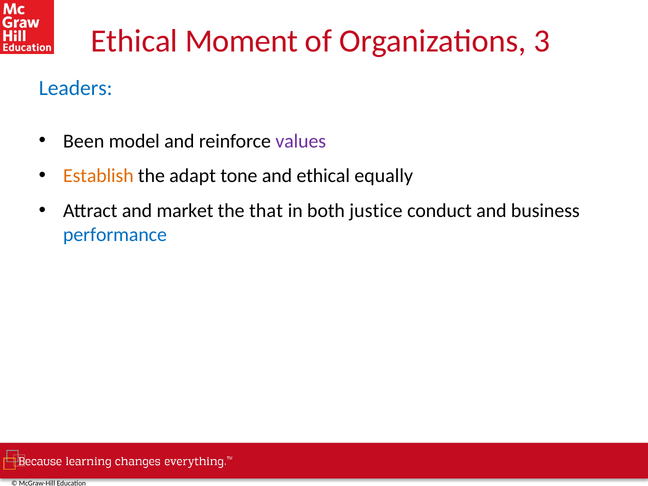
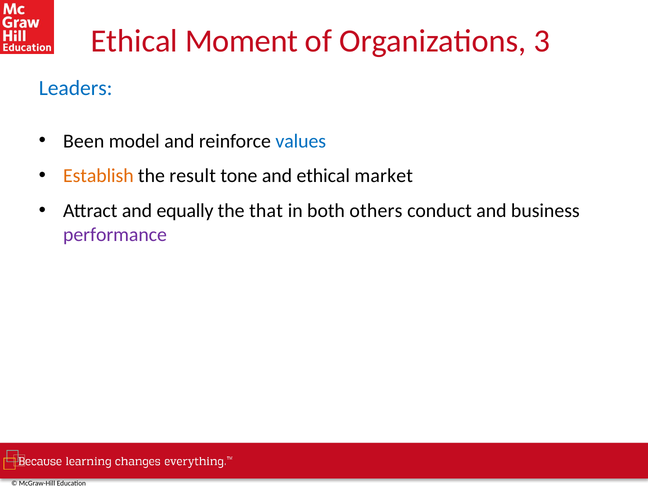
values colour: purple -> blue (301, 141)
adapt: adapt -> result (193, 176)
equally: equally -> market (384, 176)
market: market -> equally (185, 211)
justice: justice -> others (376, 211)
performance colour: blue -> purple (115, 235)
